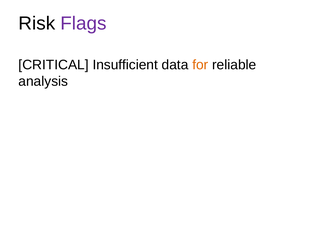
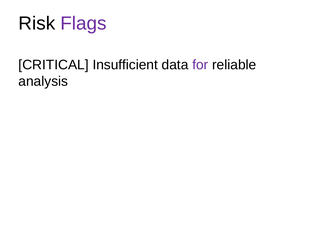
for colour: orange -> purple (200, 65)
